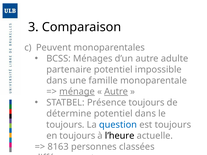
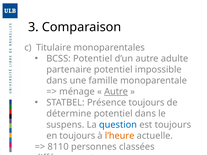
Peuvent: Peuvent -> Titulaire (54, 48)
BCSS Ménages: Ménages -> Potentiel (93, 59)
ménage underline: present -> none (77, 92)
toujours: toujours -> suspens (65, 125)
l’heure colour: black -> orange (120, 136)
8163: 8163 -> 8110 (58, 147)
